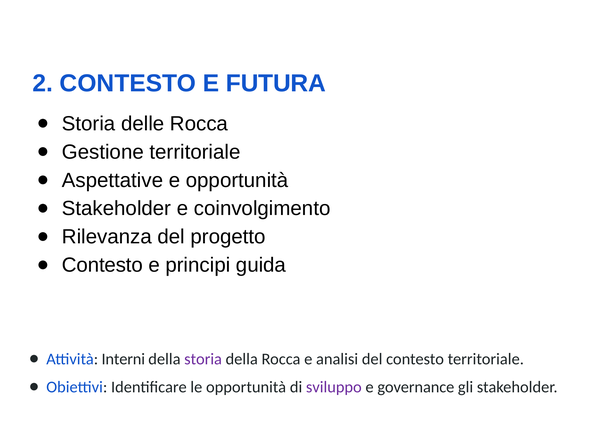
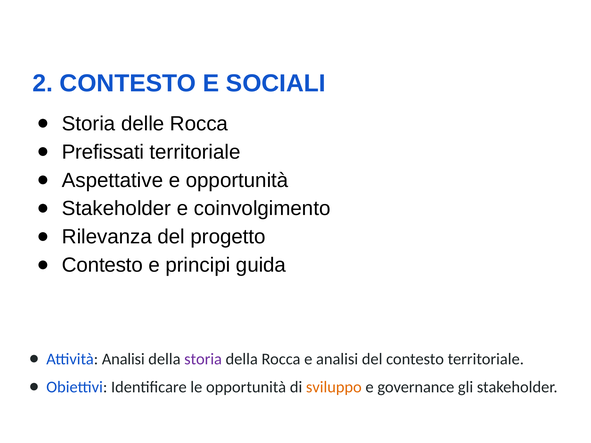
FUTURA: FUTURA -> SOCIALI (276, 83)
Gestione: Gestione -> Prefissati (103, 152)
Attività Interni: Interni -> Analisi (123, 359)
sviluppo colour: purple -> orange (334, 387)
